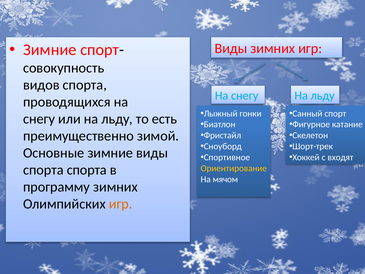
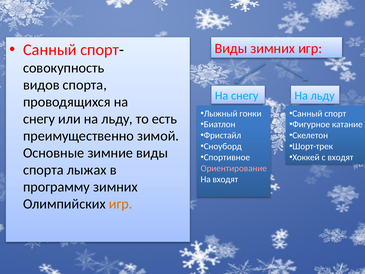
Зимние: Зимние -> Санный (50, 50)
спорта спорта: спорта -> лыжах (87, 170)
Ориентирование colour: yellow -> pink (234, 168)
На мячом: мячом -> входят (225, 179)
